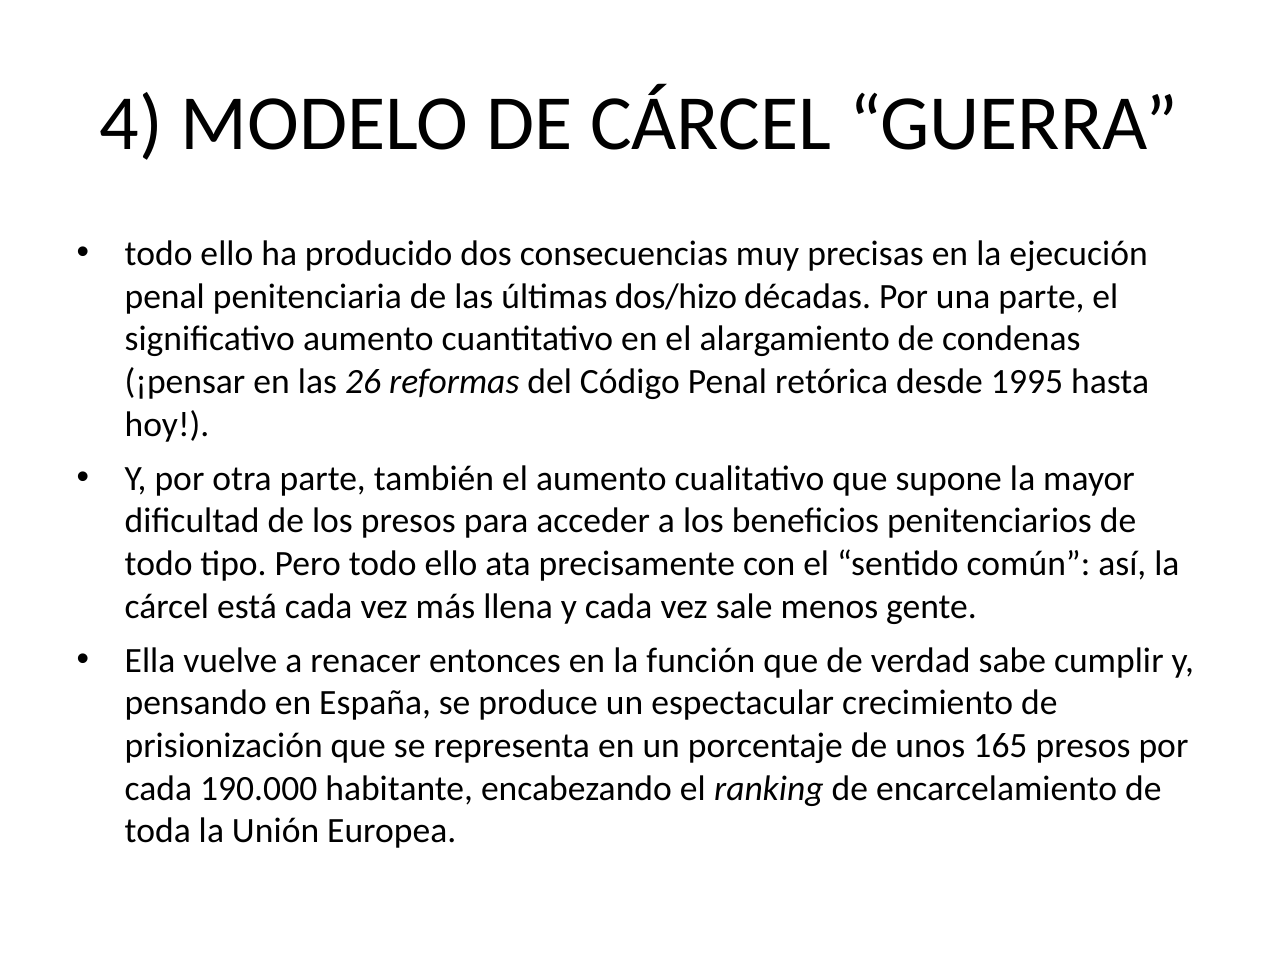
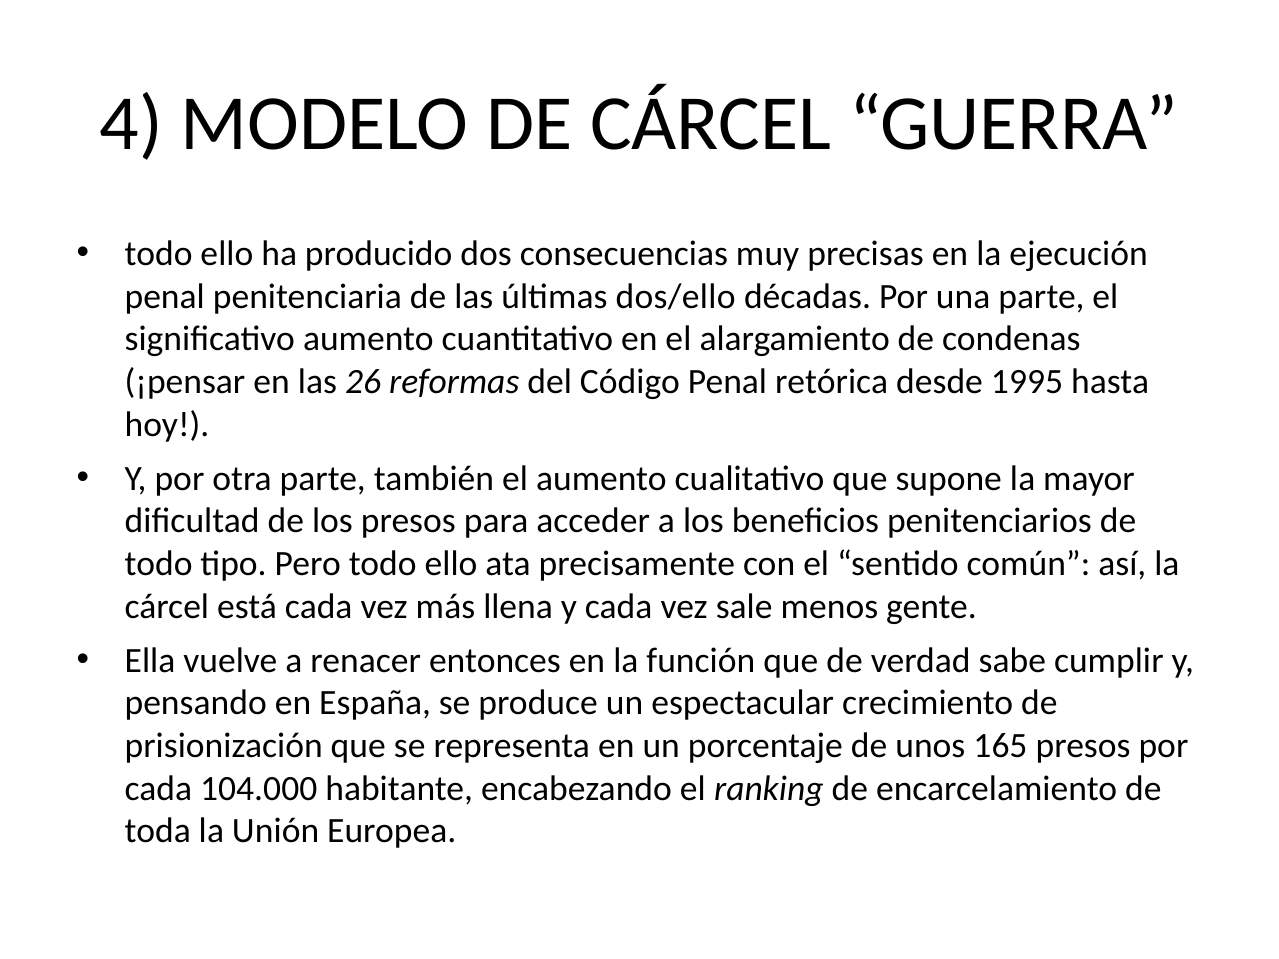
dos/hizo: dos/hizo -> dos/ello (676, 297)
190.000: 190.000 -> 104.000 (259, 789)
